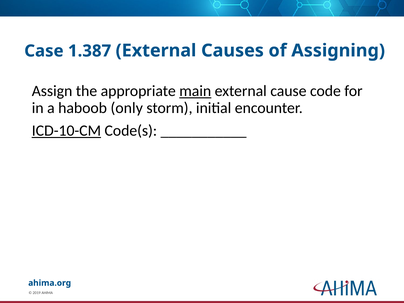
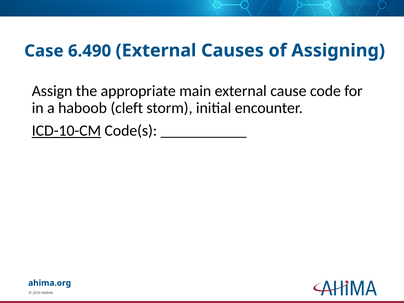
1.387: 1.387 -> 6.490 (90, 51)
main underline: present -> none (195, 91)
only: only -> cleft (127, 108)
